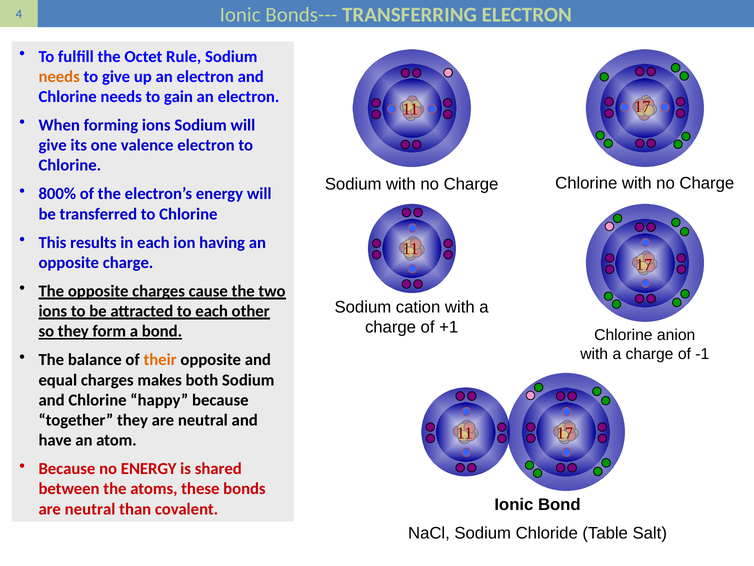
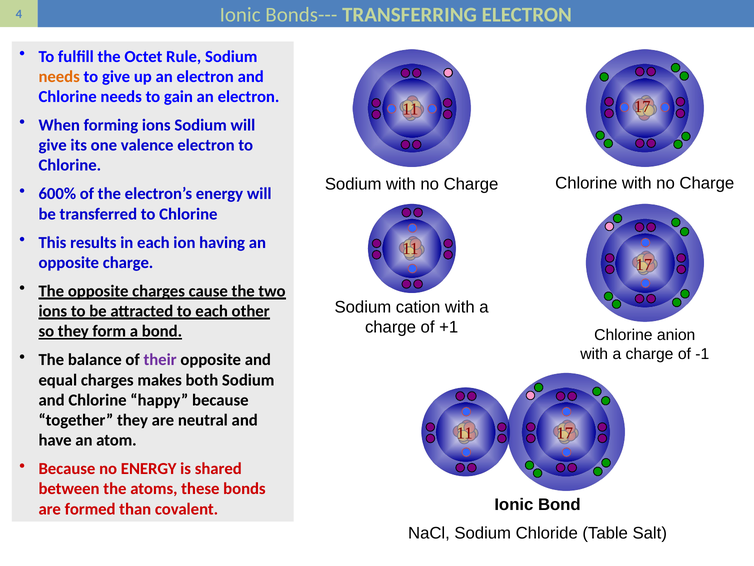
800%: 800% -> 600% (57, 194)
their colour: orange -> purple (160, 360)
neutral: neutral -> formed (90, 509)
